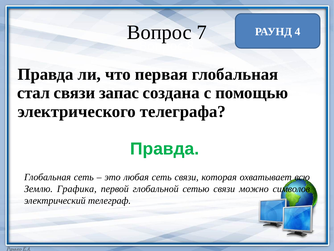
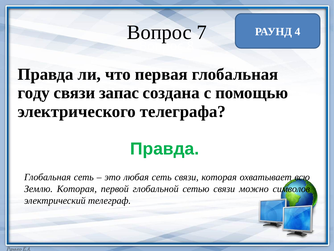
стал: стал -> году (34, 93)
Землю Графика: Графика -> Которая (77, 189)
